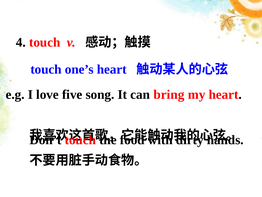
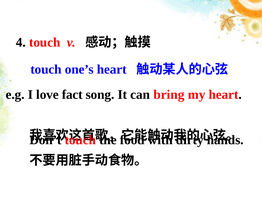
five: five -> fact (72, 94)
